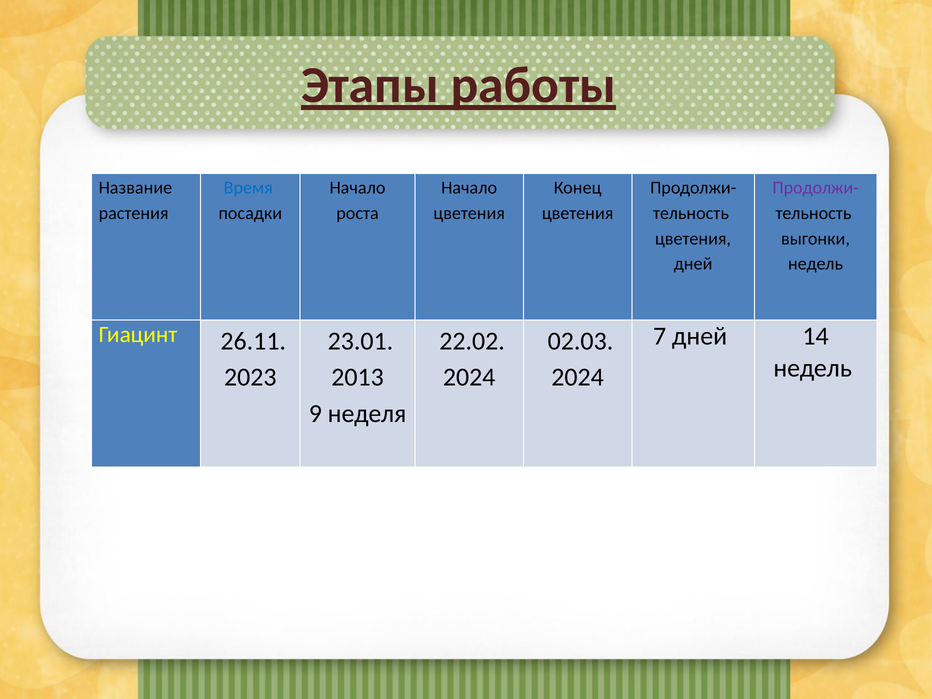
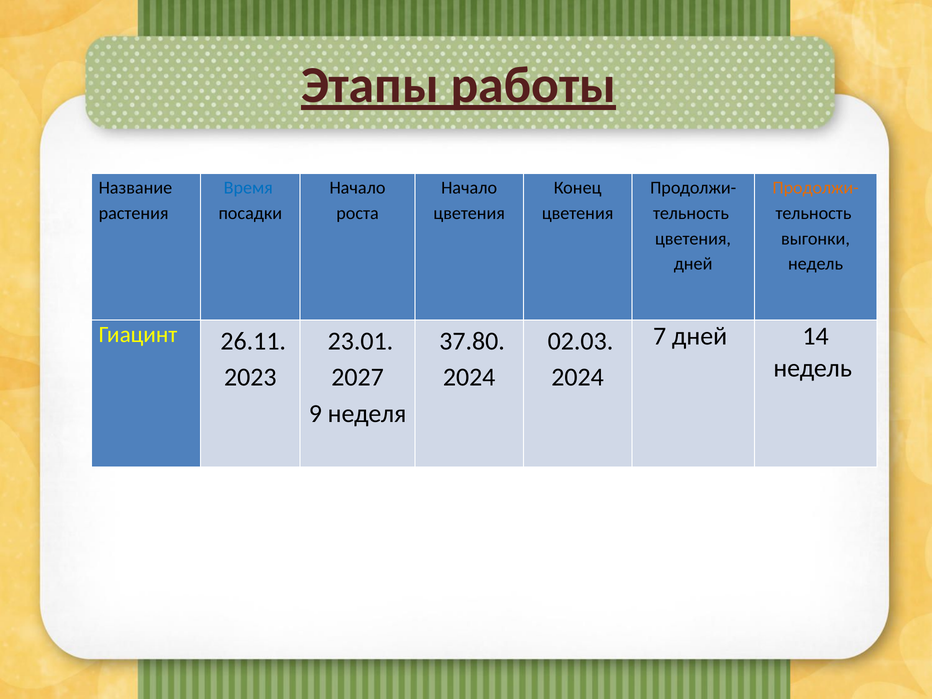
Продолжи- colour: purple -> orange (816, 188)
22.02: 22.02 -> 37.80 (472, 341)
2013: 2013 -> 2027 (358, 377)
